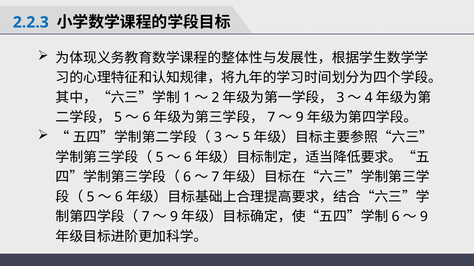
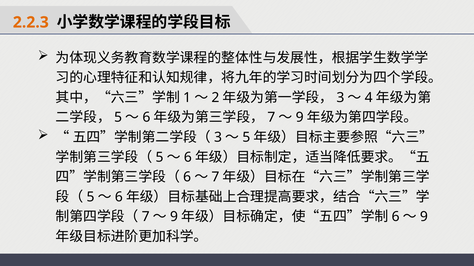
2.2.3 colour: blue -> orange (31, 22)
